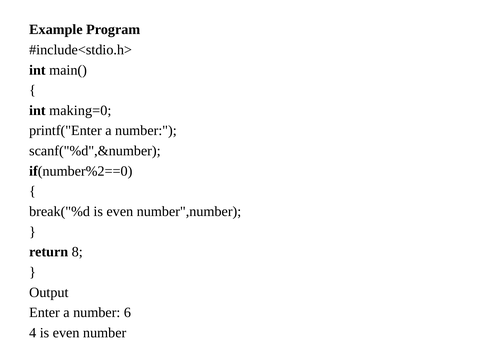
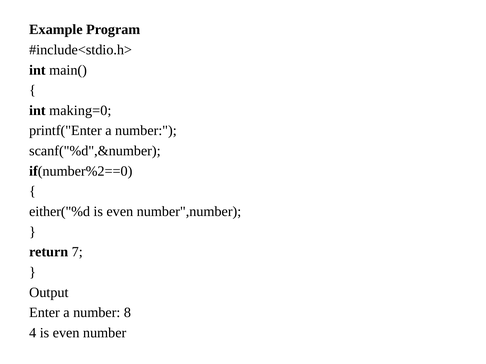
break("%d: break("%d -> either("%d (60, 212)
8: 8 -> 7 (77, 252)
6: 6 -> 8 (127, 313)
